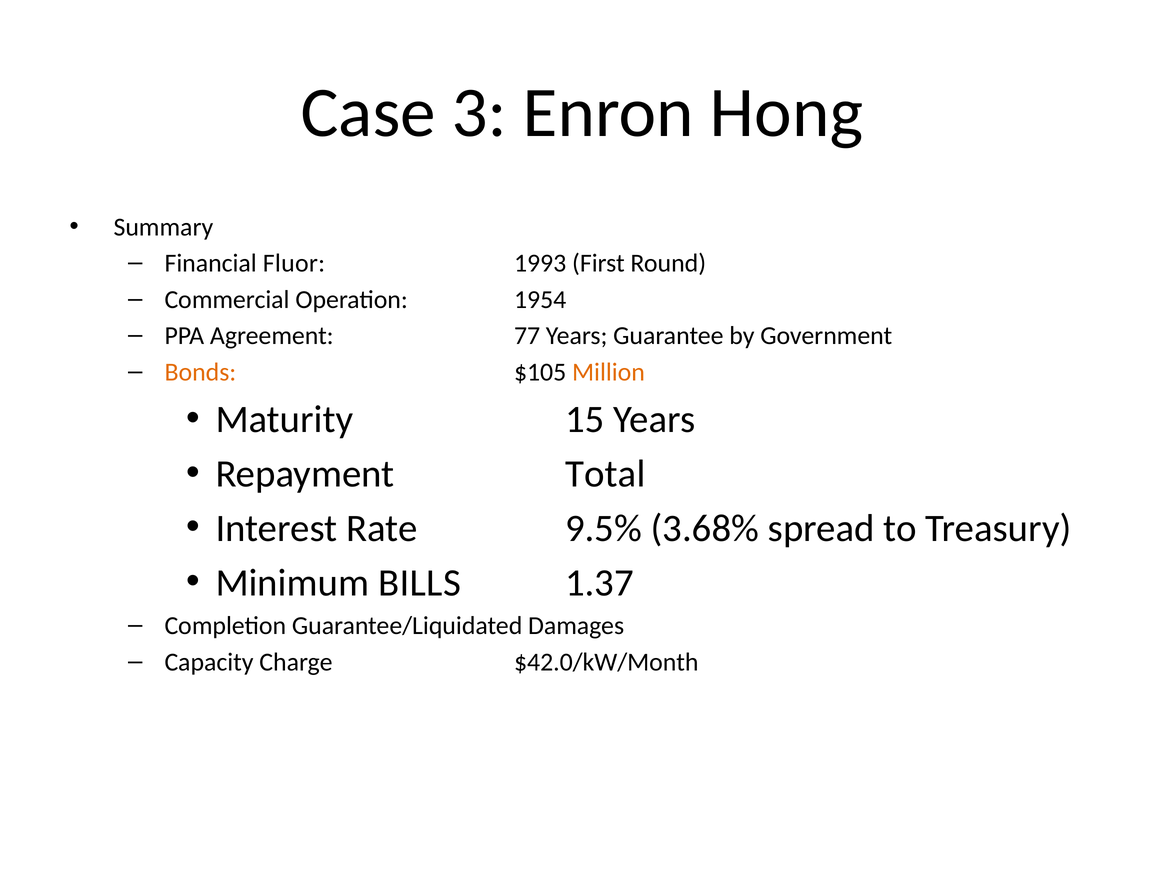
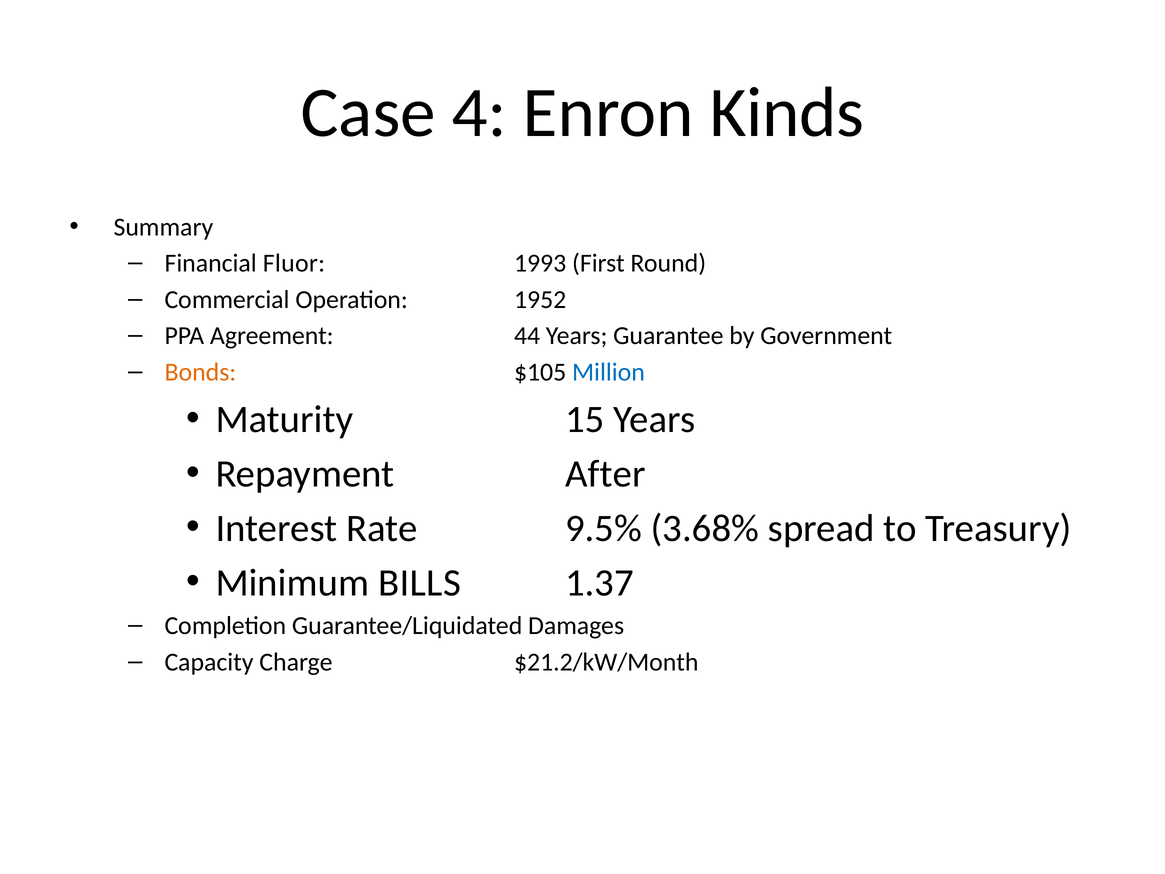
3: 3 -> 4 (479, 113)
Hong: Hong -> Kinds (787, 113)
1954: 1954 -> 1952 (540, 300)
77: 77 -> 44 (527, 336)
Million colour: orange -> blue (608, 372)
Total: Total -> After (605, 474)
$42.0/kW/Month: $42.0/kW/Month -> $21.2/kW/Month (606, 662)
